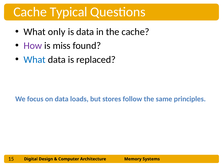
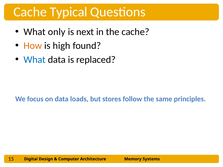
is data: data -> next (85, 32)
How colour: purple -> orange (33, 46)
miss: miss -> high (62, 46)
